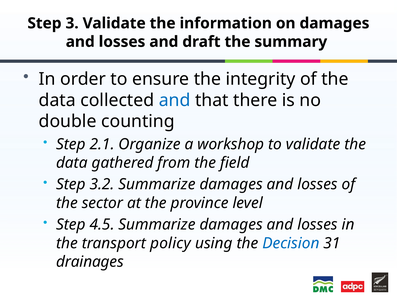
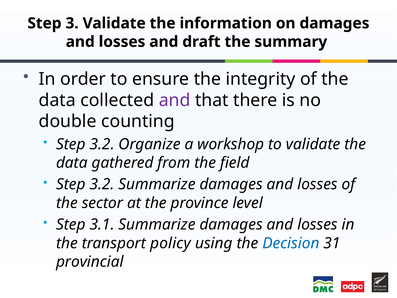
and colour: blue -> purple (175, 100)
2.1: 2.1 -> 3.2 (102, 144)
4.5: 4.5 -> 3.1 (102, 224)
drainages: drainages -> provincial (90, 261)
